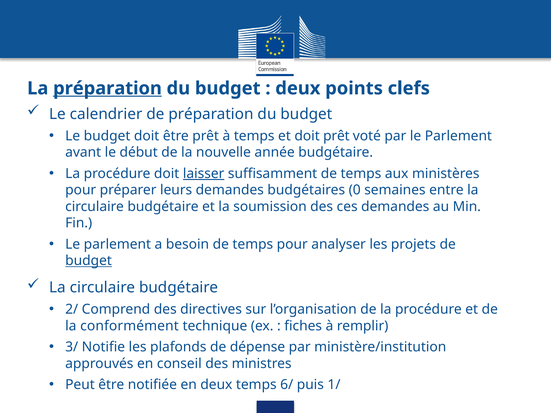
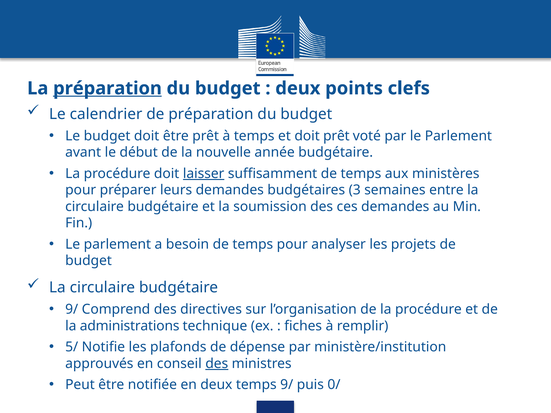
0: 0 -> 3 (355, 190)
budget underline: present -> none (89, 261)
2/: 2/ -> 9/ (72, 310)
conformément: conformément -> administrations (130, 326)
3/: 3/ -> 5/ (72, 347)
des underline: none -> present (217, 364)
temps 6/: 6/ -> 9/ (287, 385)
1/: 1/ -> 0/ (334, 385)
